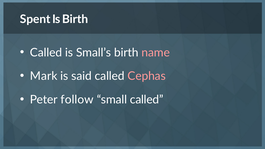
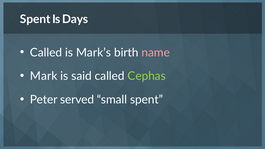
Is Birth: Birth -> Days (75, 19)
Small’s: Small’s -> Mark’s (93, 53)
Cephas colour: pink -> light green (147, 76)
follow: follow -> served (77, 100)
small called: called -> spent (147, 100)
